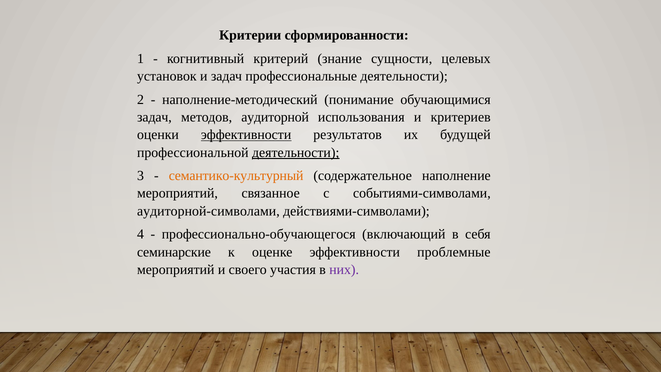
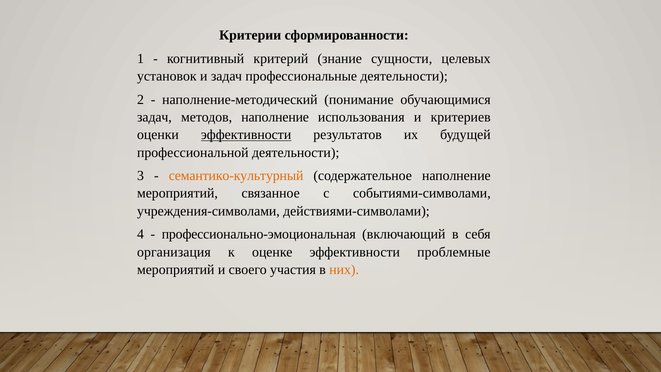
методов аудиторной: аудиторной -> наполнение (275, 117)
деятельности underline: present -> none (296, 152)
аудиторной-символами: аудиторной-символами -> учреждения-символами (208, 211)
профессионально-обучающегося: профессионально-обучающегося -> профессионально-эмоциональная (259, 234)
семинарские: семинарские -> организация (174, 252)
них colour: purple -> orange (344, 270)
